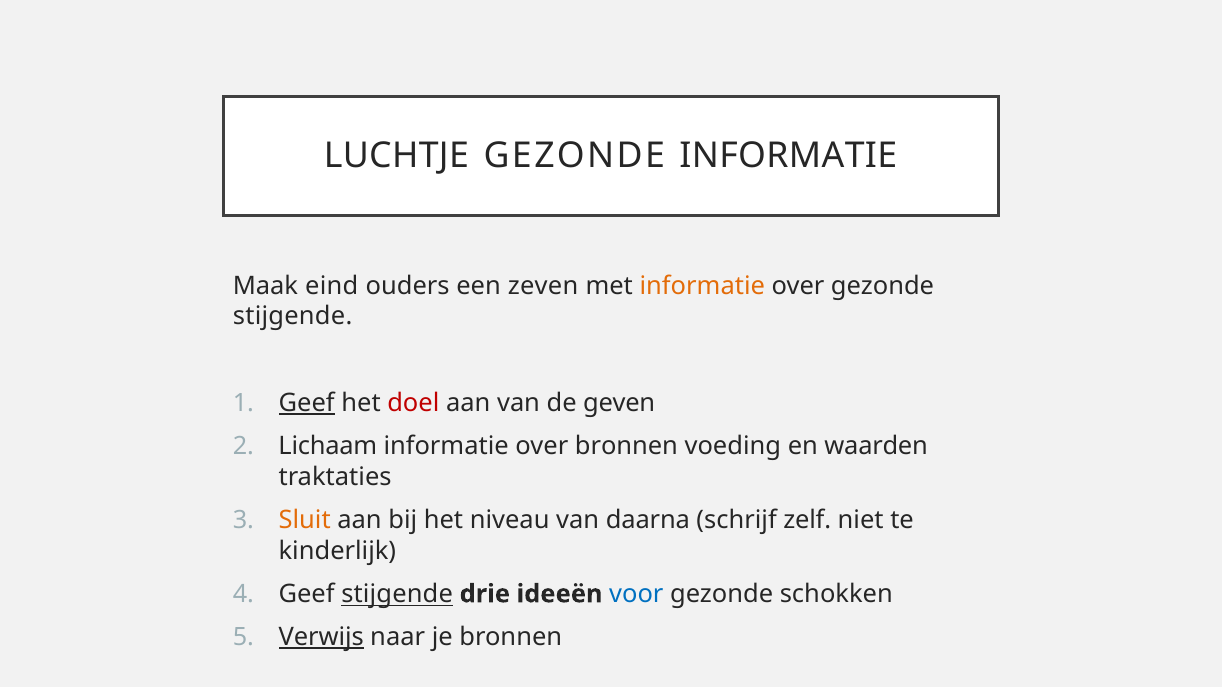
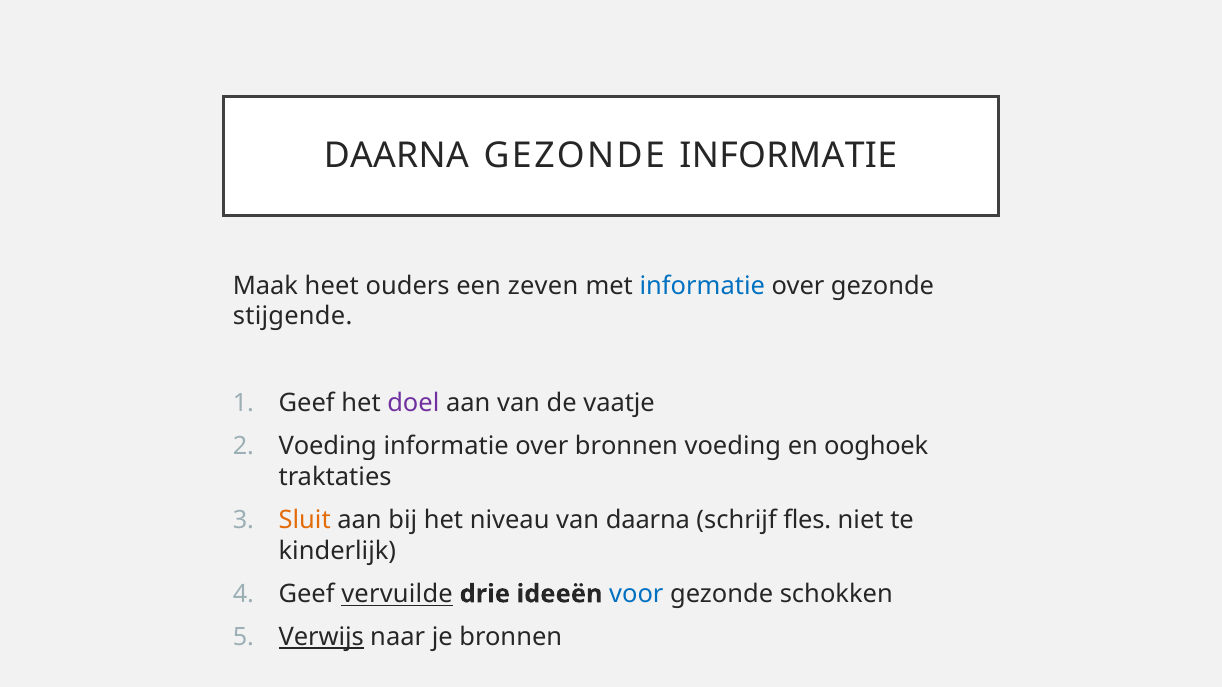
LUCHTJE: LUCHTJE -> DAARNA (396, 156)
eind: eind -> heet (332, 286)
informatie colour: orange -> blue (702, 286)
Geef underline: present -> none (307, 403)
doel colour: red -> purple (413, 403)
geven: geven -> vaatje (619, 403)
Lichaam: Lichaam -> Voeding (328, 447)
waarden: waarden -> ooghoek (876, 447)
zelf: zelf -> fles (807, 520)
Geef stijgende: stijgende -> vervuilde (397, 594)
